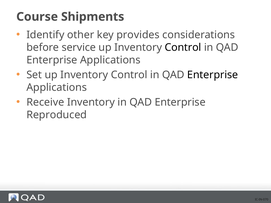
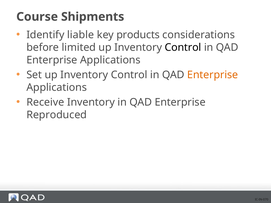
other: other -> liable (81, 35)
provides: provides -> products (138, 35)
service: service -> limited (79, 47)
Enterprise colour: black -> orange (213, 75)
